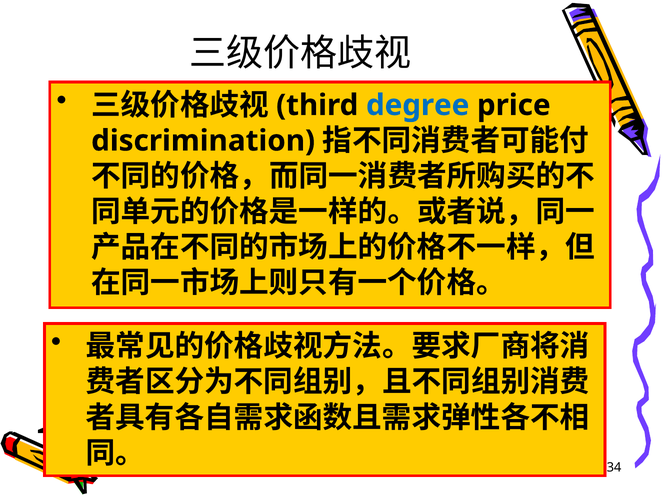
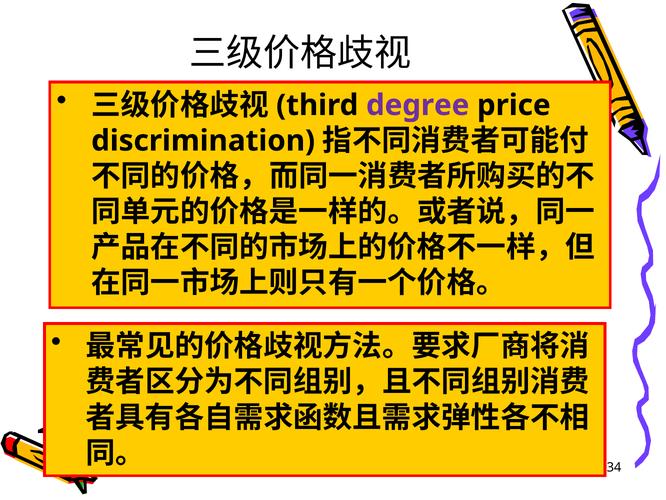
degree colour: blue -> purple (418, 105)
